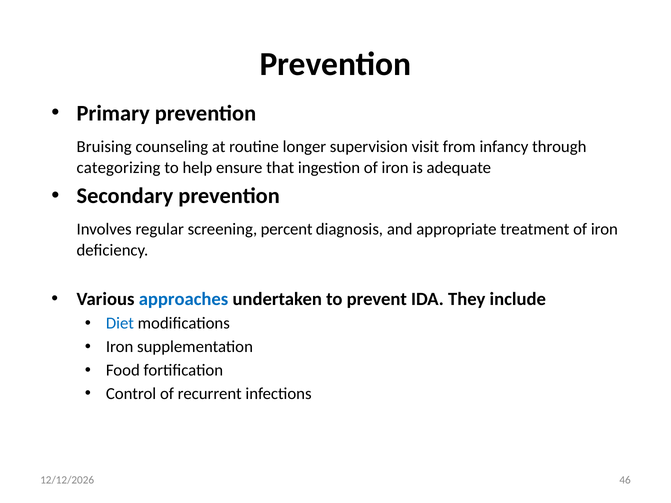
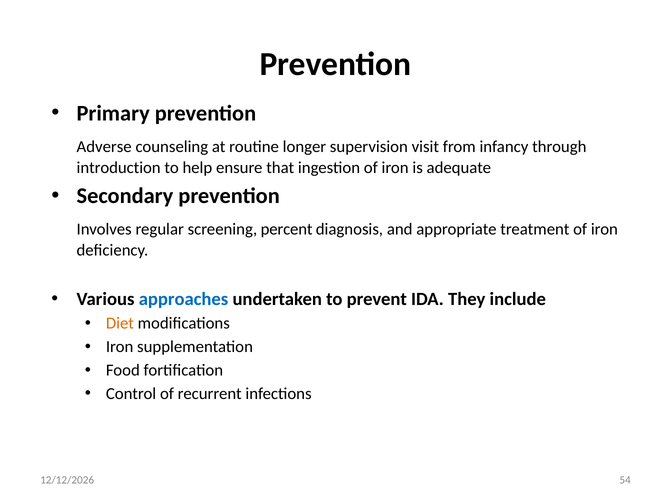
Bruising: Bruising -> Adverse (104, 147)
categorizing: categorizing -> introduction (119, 168)
Diet colour: blue -> orange (120, 324)
46: 46 -> 54 (625, 480)
